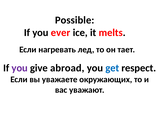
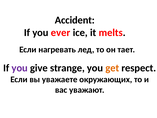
Possible: Possible -> Accident (75, 20)
abroad: abroad -> strange (67, 68)
get colour: blue -> orange (112, 68)
